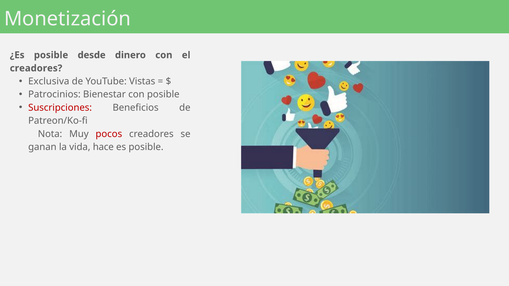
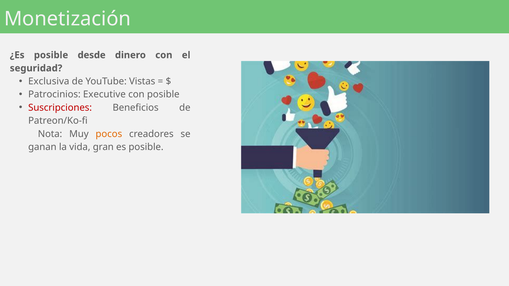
creadores: creadores -> seguridad (36, 68)
Bienestar: Bienestar -> Executive (104, 95)
pocos colour: red -> orange (109, 134)
hace: hace -> gran (103, 147)
